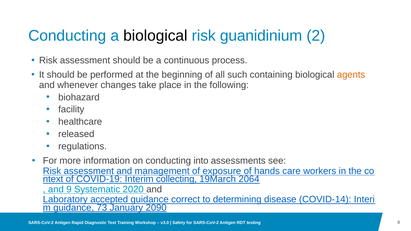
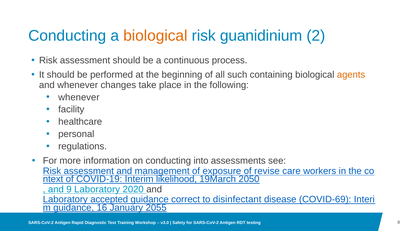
biological colour: black -> orange (155, 36)
biohazard: biohazard -> whenever (79, 97)
released: released -> personal (76, 134)
hands: hands -> revise (267, 171)
collecting: collecting -> likelihood (176, 179)
2064: 2064 -> 2050 (249, 179)
9 Systematic: Systematic -> Laboratory (97, 189)
determining: determining -> disinfectant (237, 200)
COVID-14: COVID-14 -> COVID-69 (325, 200)
73: 73 -> 16 (102, 208)
2090: 2090 -> 2055 (156, 208)
